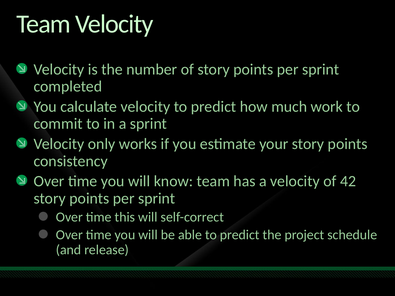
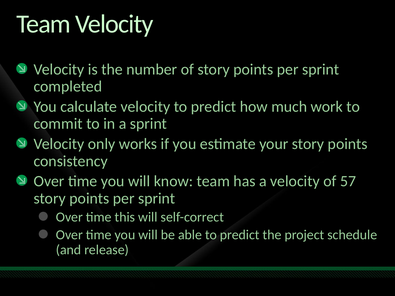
42: 42 -> 57 (348, 181)
